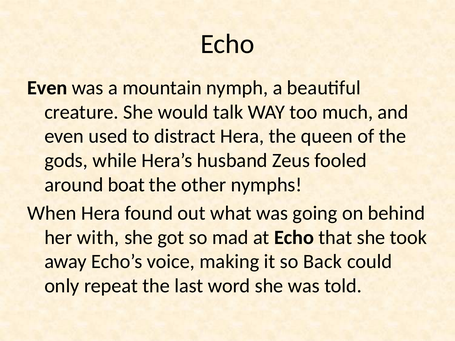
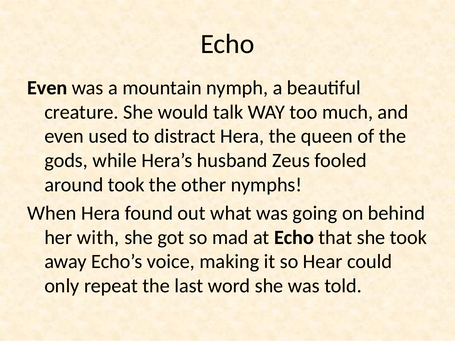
around boat: boat -> took (126, 185)
Back: Back -> Hear (323, 262)
